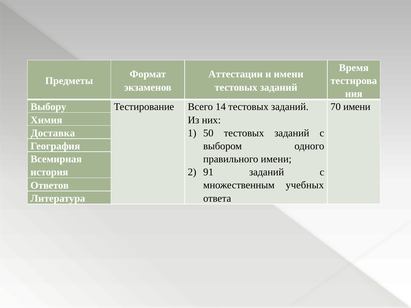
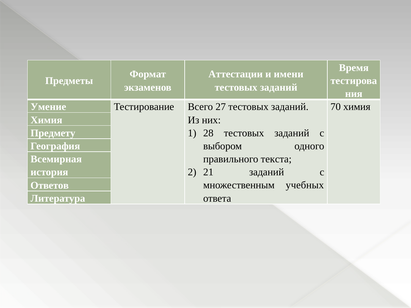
Выбору: Выбору -> Умение (48, 107)
14: 14 -> 27 (221, 107)
70 имени: имени -> химия (357, 107)
50: 50 -> 28 (208, 133)
Доставка: Доставка -> Предмету (53, 133)
правильного имени: имени -> текста (276, 159)
91: 91 -> 21 (208, 172)
